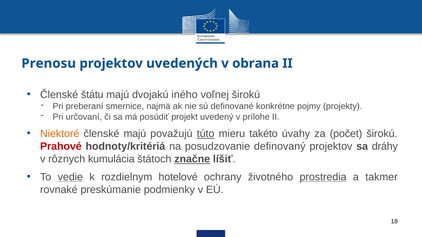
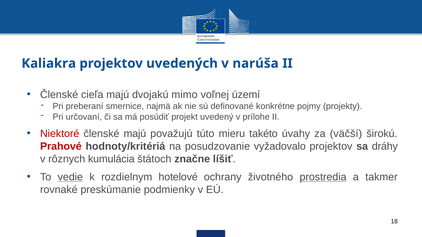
Prenosu: Prenosu -> Kaliakra (49, 63)
obrana: obrana -> narúša (256, 63)
štátu: štátu -> cieľa (92, 95)
iného: iného -> mimo (185, 95)
voľnej širokú: širokú -> území (246, 95)
Niektoré colour: orange -> red (60, 134)
túto underline: present -> none (206, 134)
počet: počet -> väčší (346, 134)
definovaný: definovaný -> vyžadovalo (280, 147)
značne underline: present -> none (192, 159)
